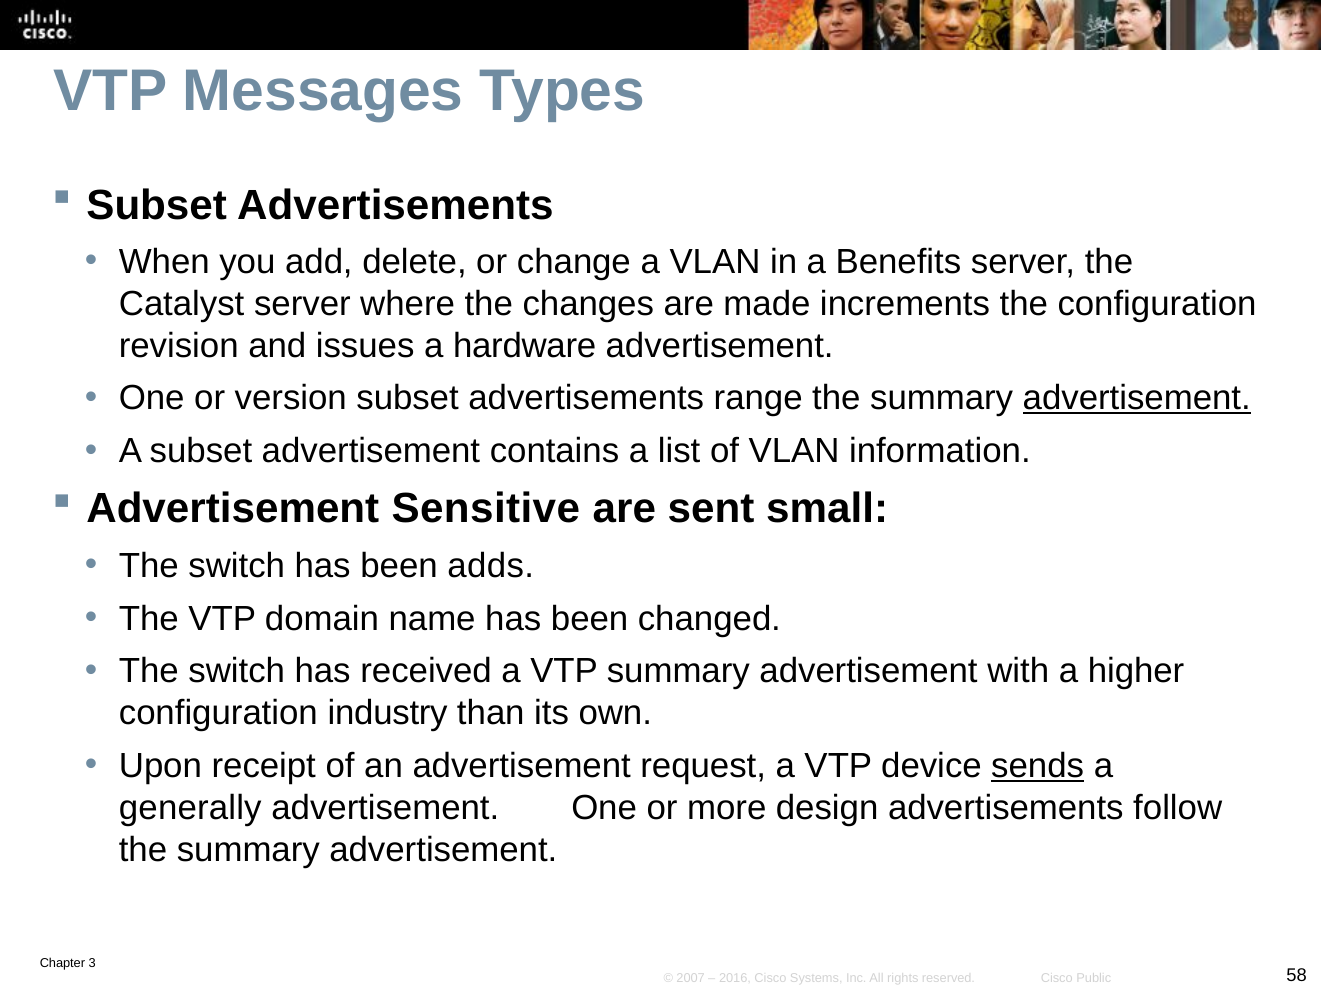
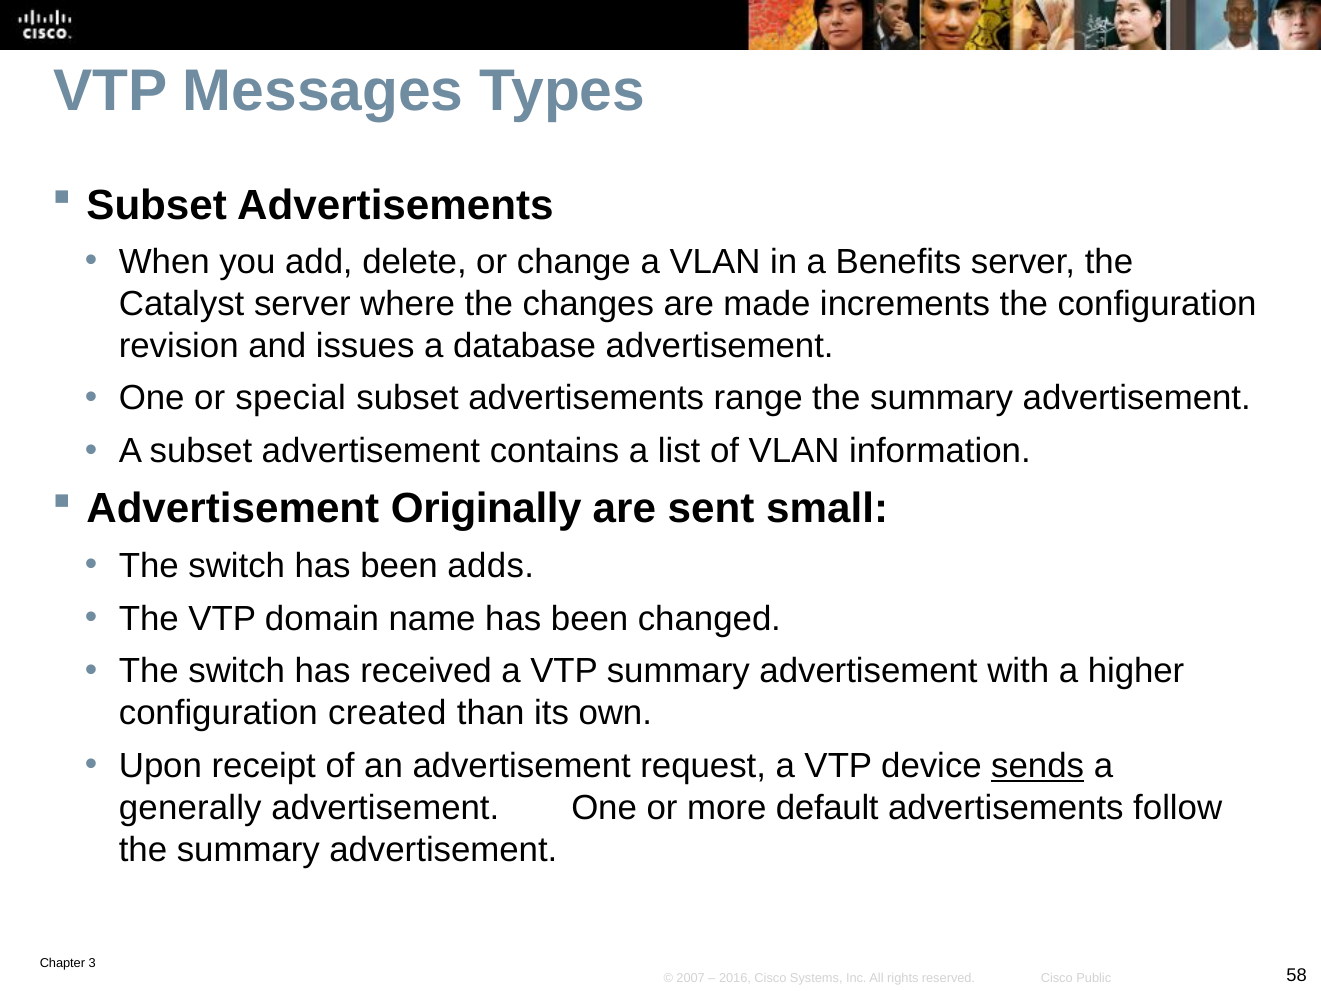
hardware: hardware -> database (525, 345)
version: version -> special (291, 398)
advertisement underline: present -> none (1137, 398)
Sensitive: Sensitive -> Originally (486, 509)
industry: industry -> created (387, 713)
design: design -> default (827, 808)
